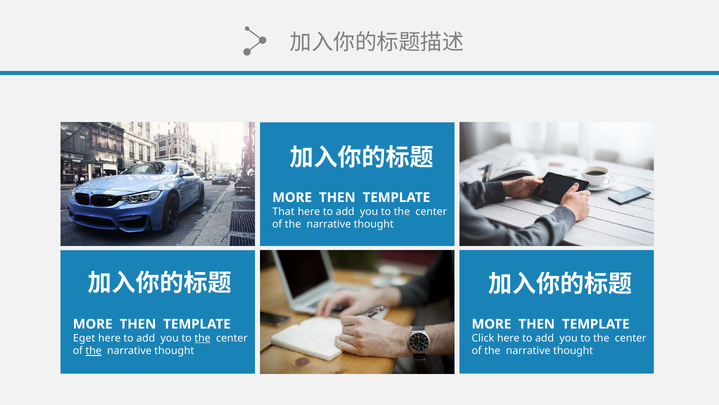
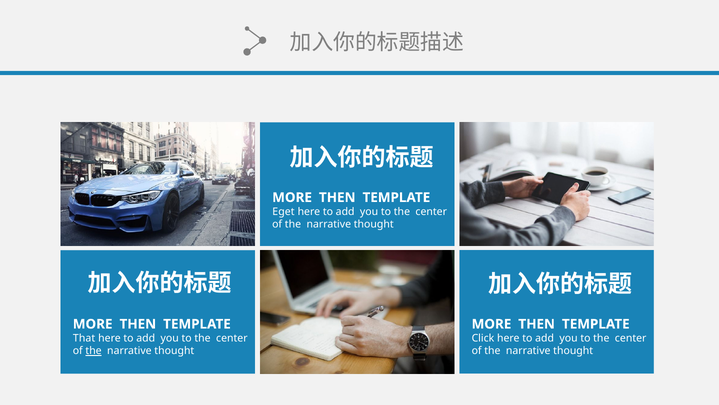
That: That -> Eget (283, 211)
Eget: Eget -> That (84, 338)
the underline: present -> none (203, 338)
